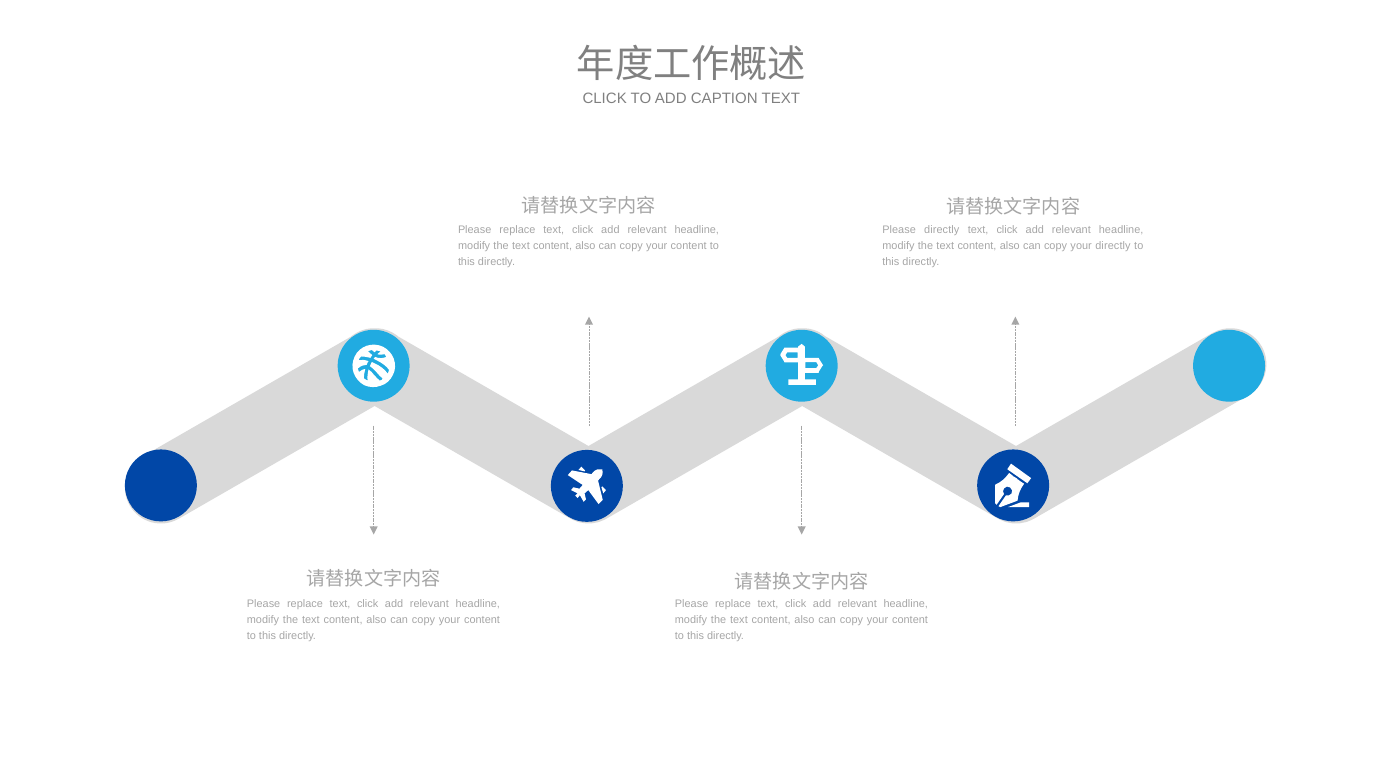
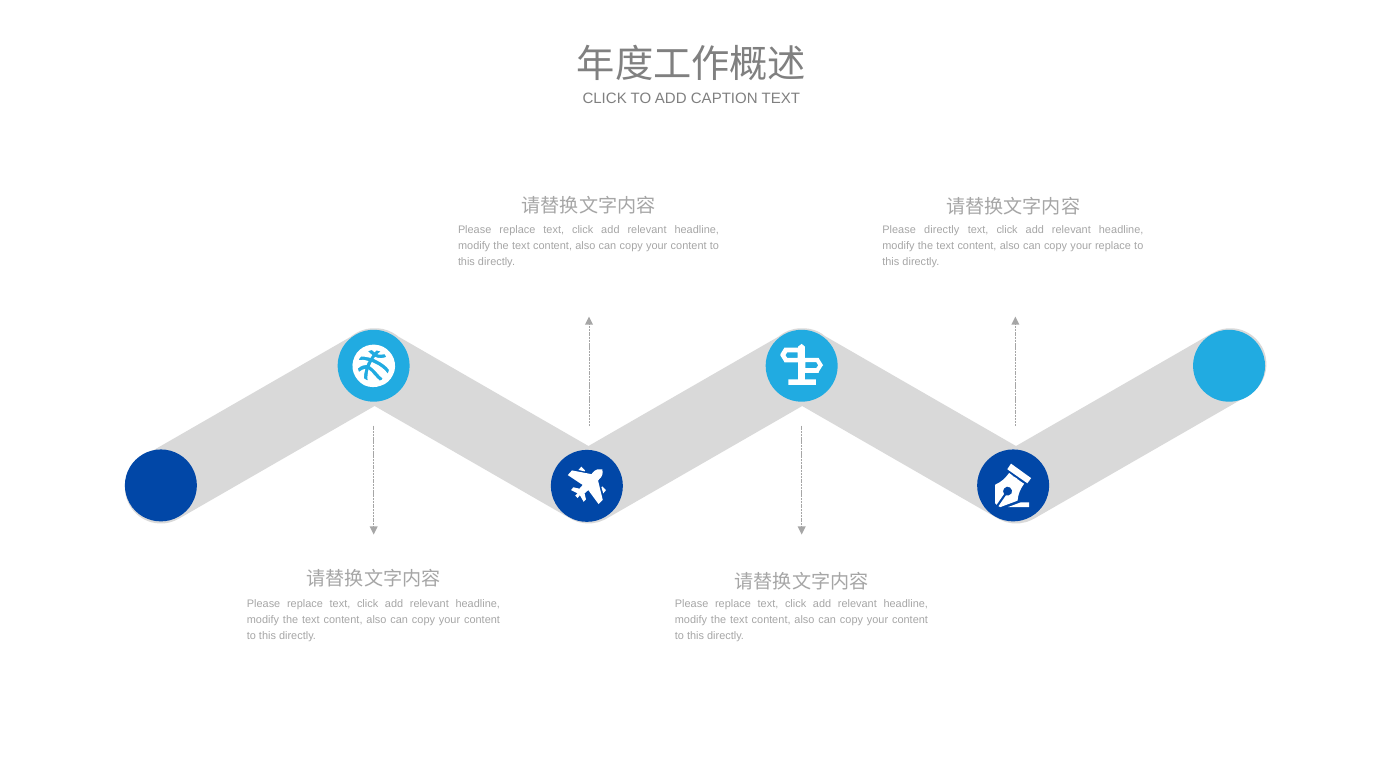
your directly: directly -> replace (1113, 246)
